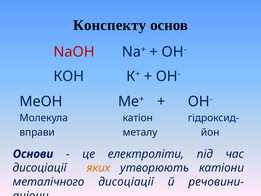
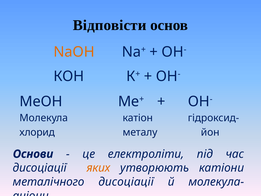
Конспекту: Конспекту -> Відповісти (110, 25)
NаOН colour: red -> orange (74, 52)
вправи: вправи -> хлорид (37, 132)
речовини-: речовини- -> молекула- (216, 182)
